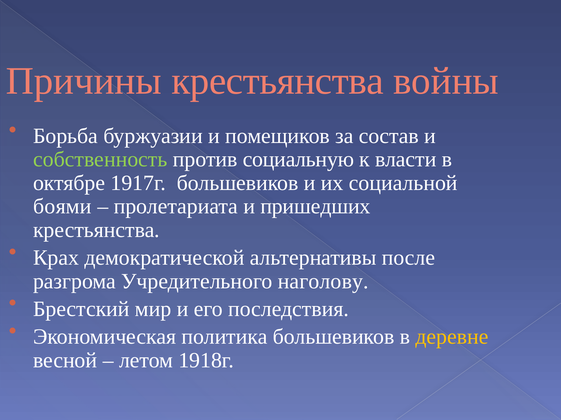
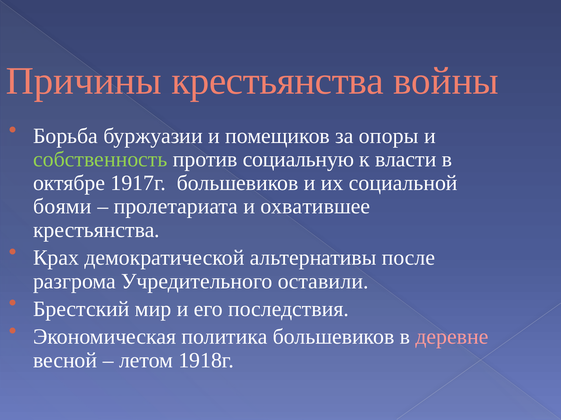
состав: состав -> опоры (389, 136)
пришедших: пришедших -> охватившее (315, 207)
наголову: наголову -> оставили (323, 282)
деревне colour: yellow -> pink (452, 337)
